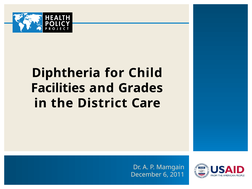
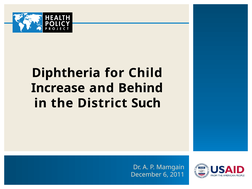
Facilities: Facilities -> Increase (58, 88)
Grades: Grades -> Behind (141, 88)
Care: Care -> Such (146, 103)
